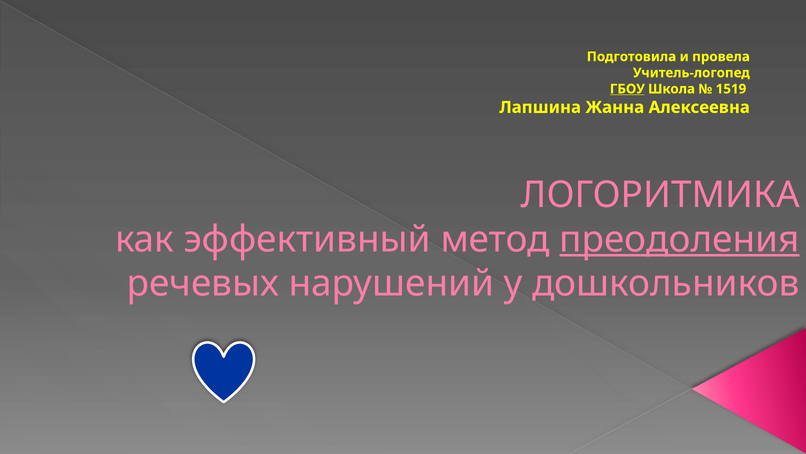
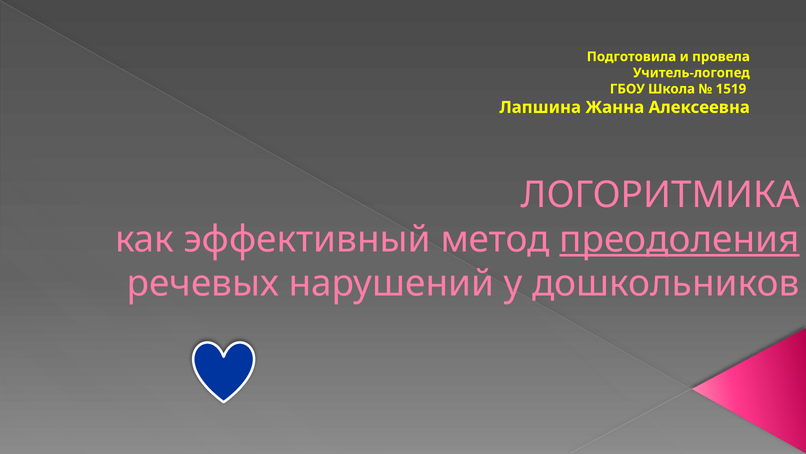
ГБОУ underline: present -> none (627, 89)
